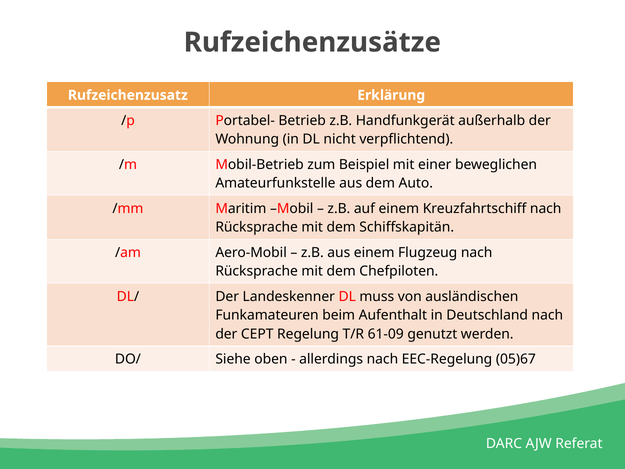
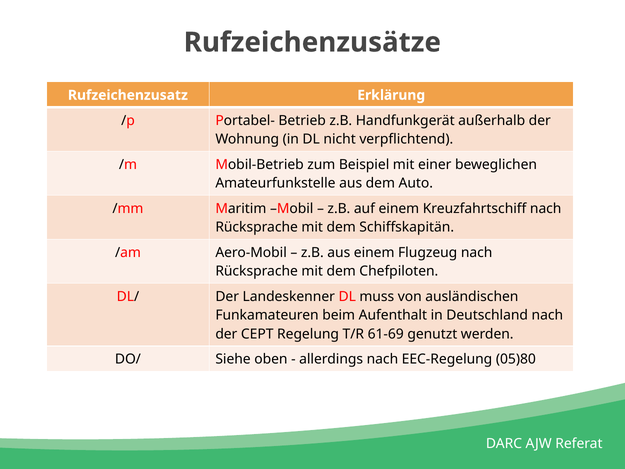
61-09: 61-09 -> 61-69 (386, 334)
05)67: 05)67 -> 05)80 (516, 359)
